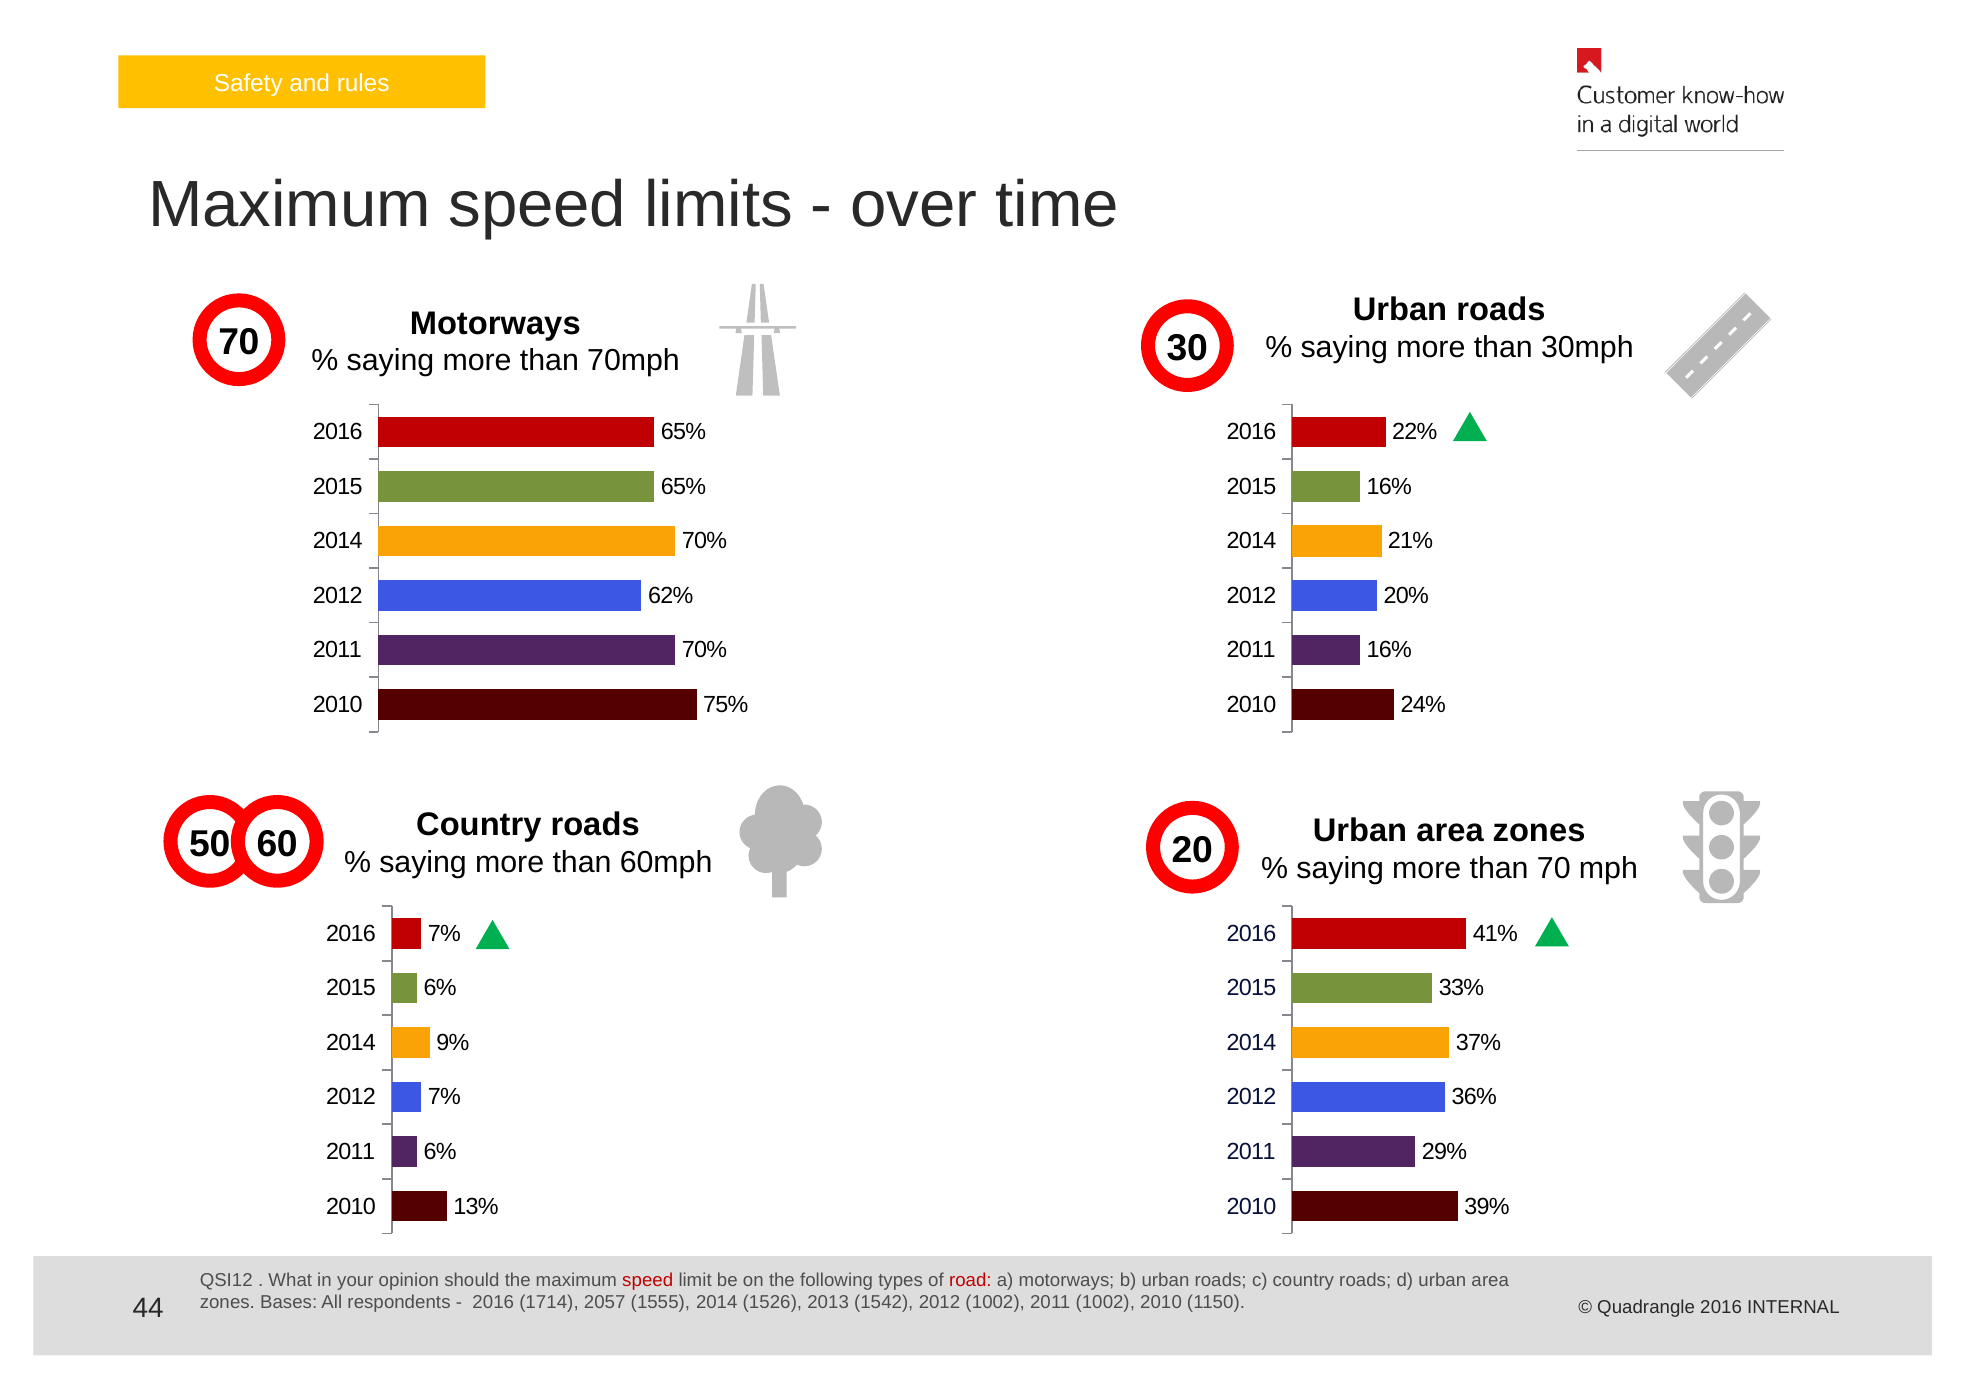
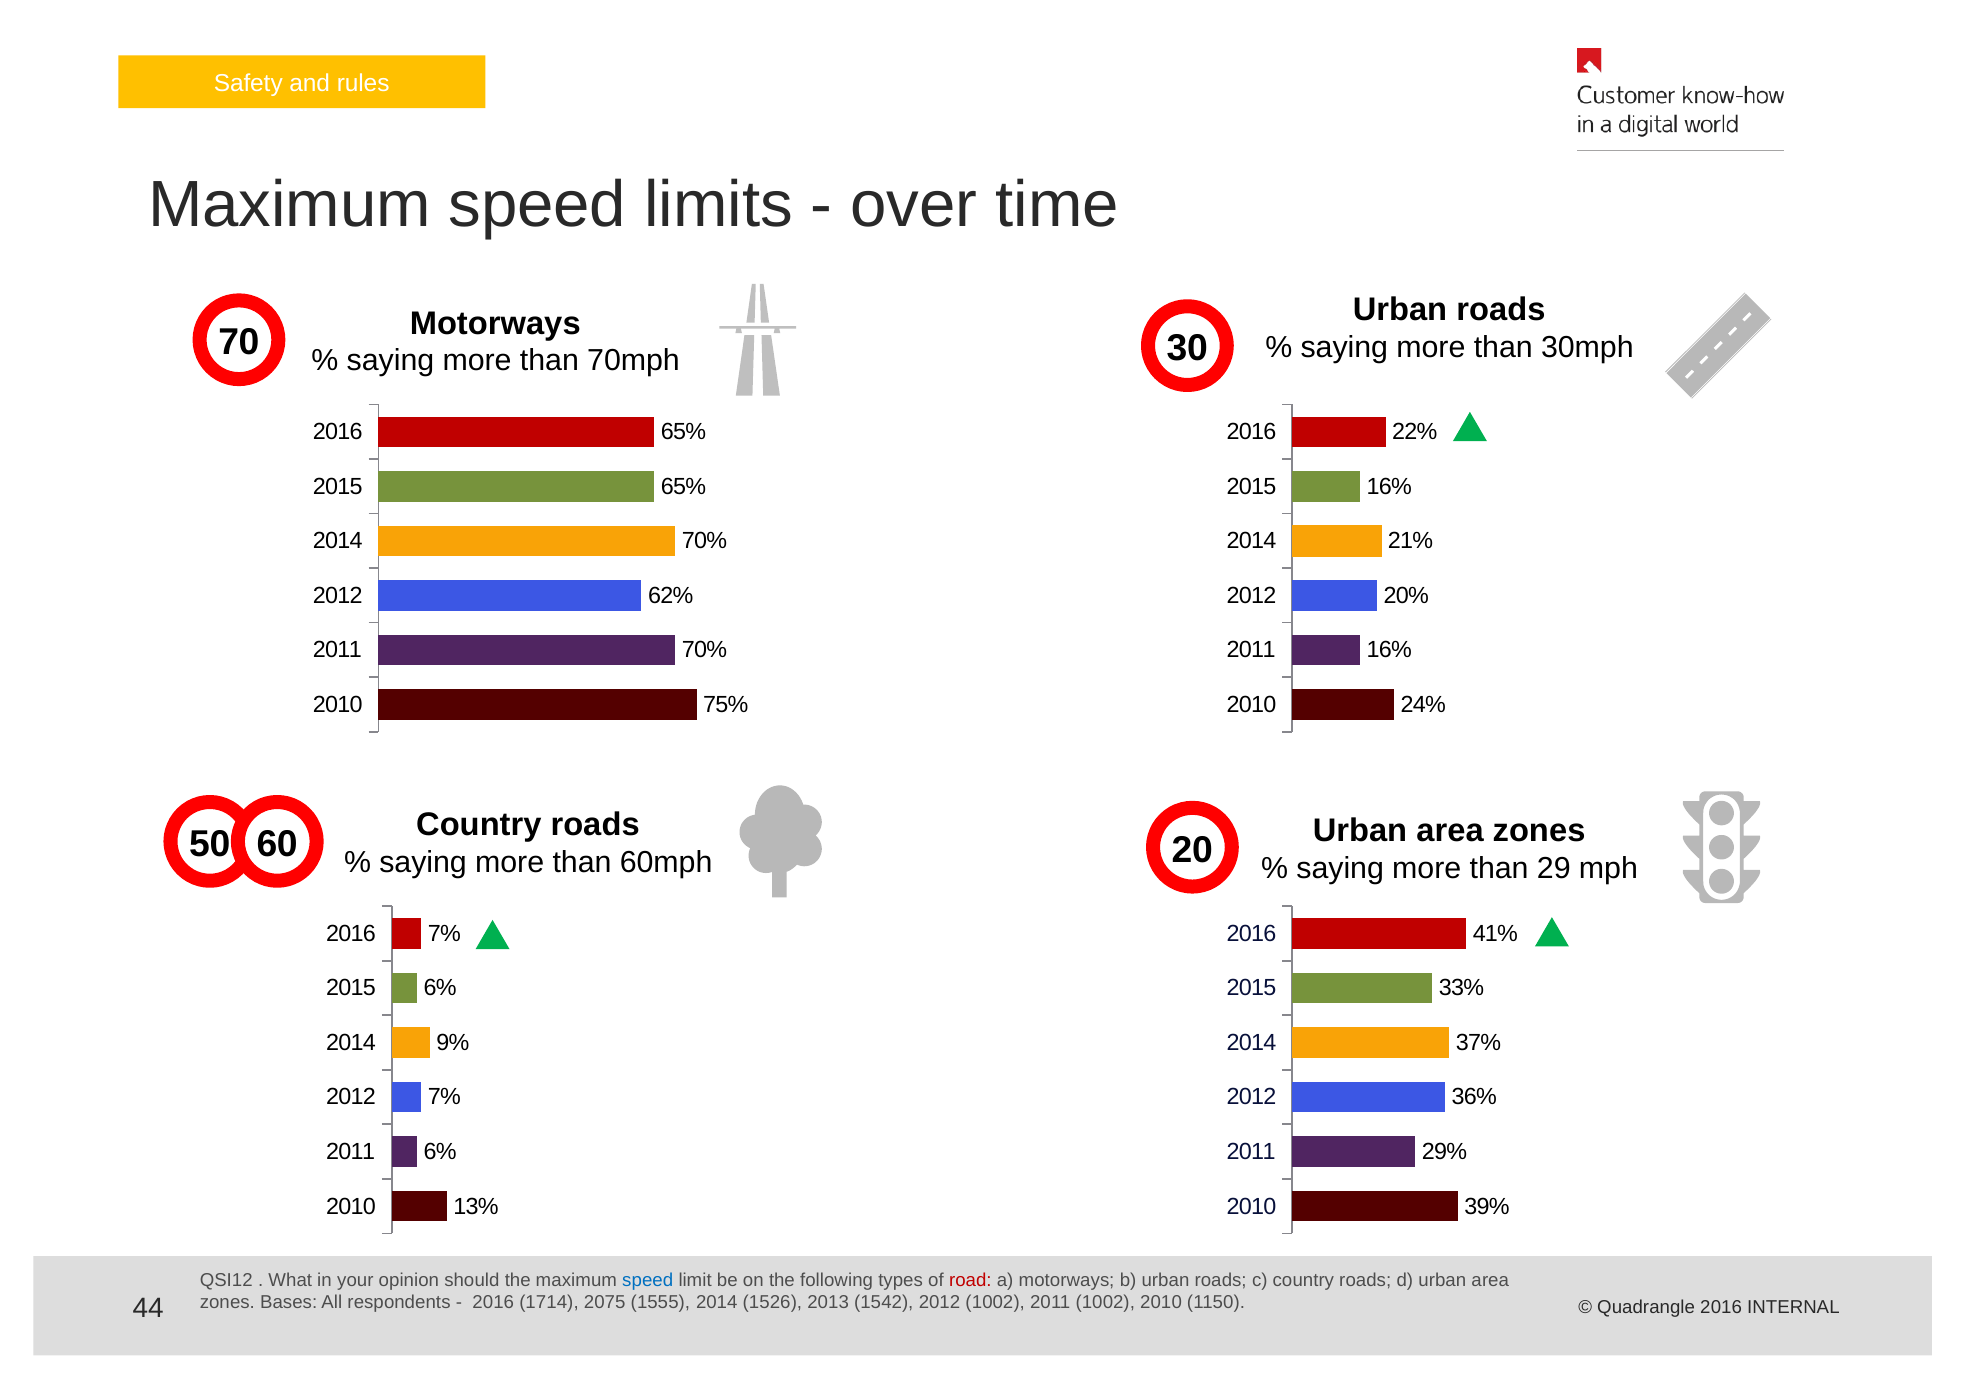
than 70: 70 -> 29 (1554, 869)
speed colour: red -> blue (648, 1281)
2057: 2057 -> 2075 (605, 1303)
